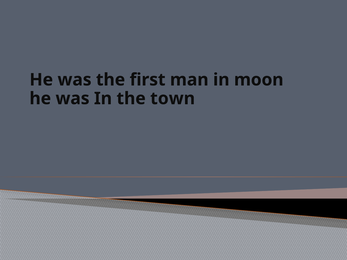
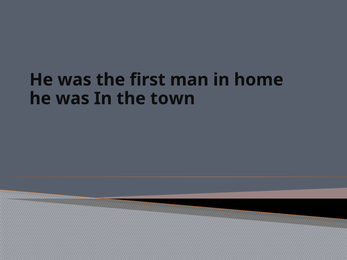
moon: moon -> home (259, 80)
